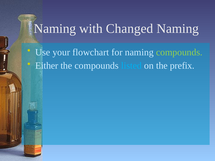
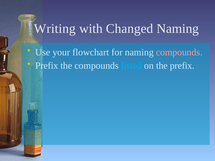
Naming: Naming -> Writing (55, 29)
compounds colour: light green -> pink (179, 52)
Either: Either -> Prefix (47, 66)
